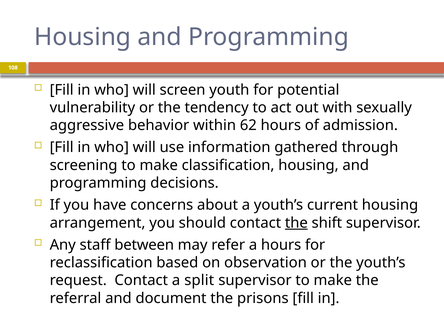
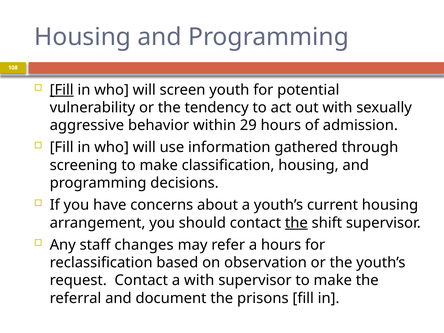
Fill underline: none -> present (62, 90)
62: 62 -> 29 (248, 125)
between: between -> changes (144, 245)
a split: split -> with (199, 280)
